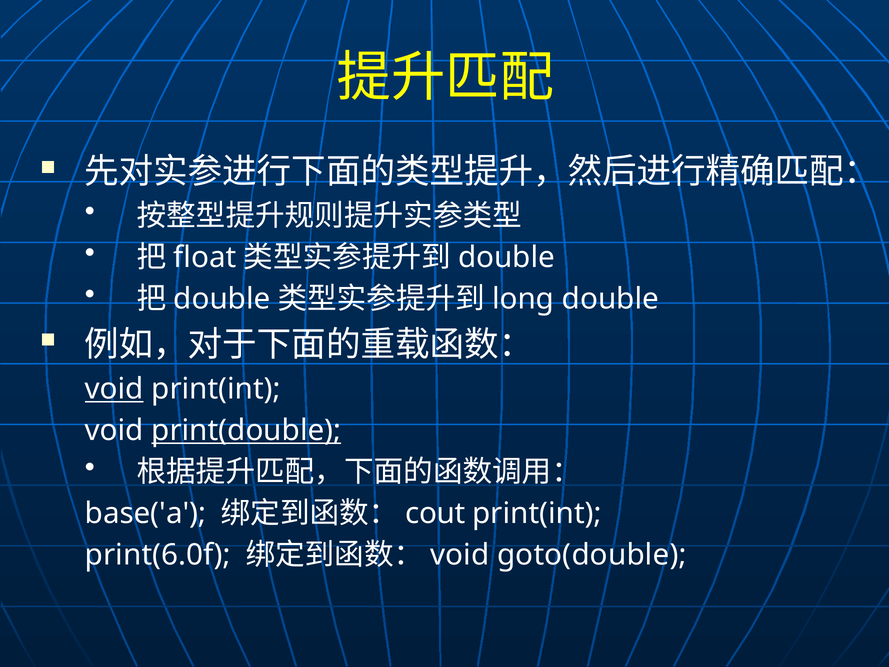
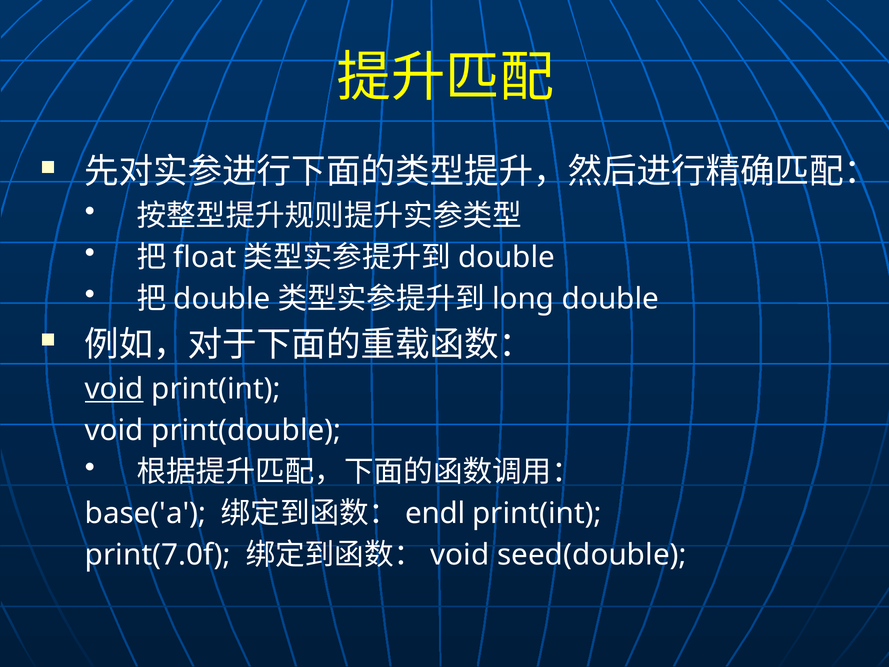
print(double underline: present -> none (246, 430)
cout: cout -> endl (435, 513)
print(6.0f: print(6.0f -> print(7.0f (158, 555)
goto(double: goto(double -> seed(double (592, 555)
